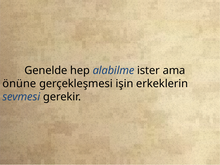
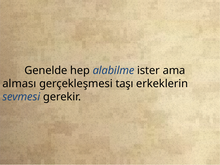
önüne: önüne -> alması (19, 84)
işin: işin -> taşı (124, 84)
